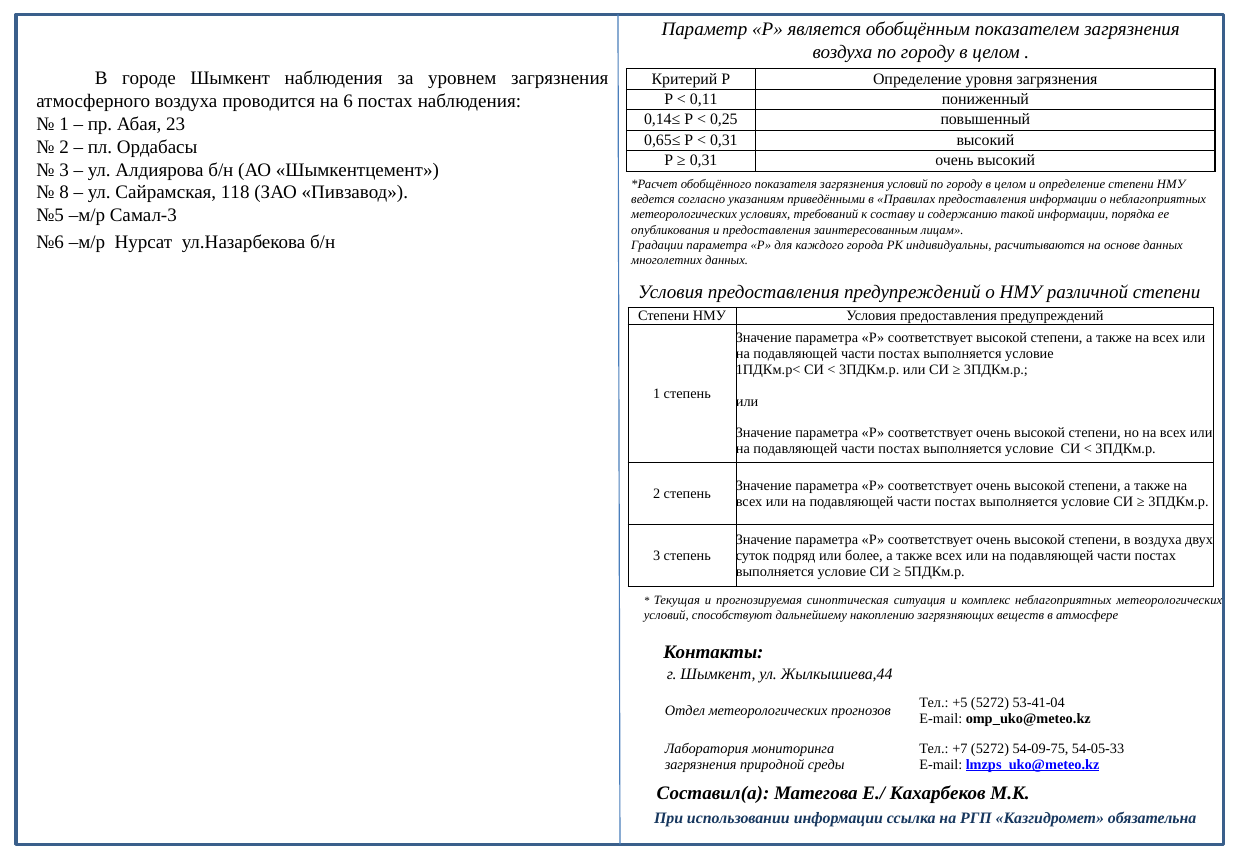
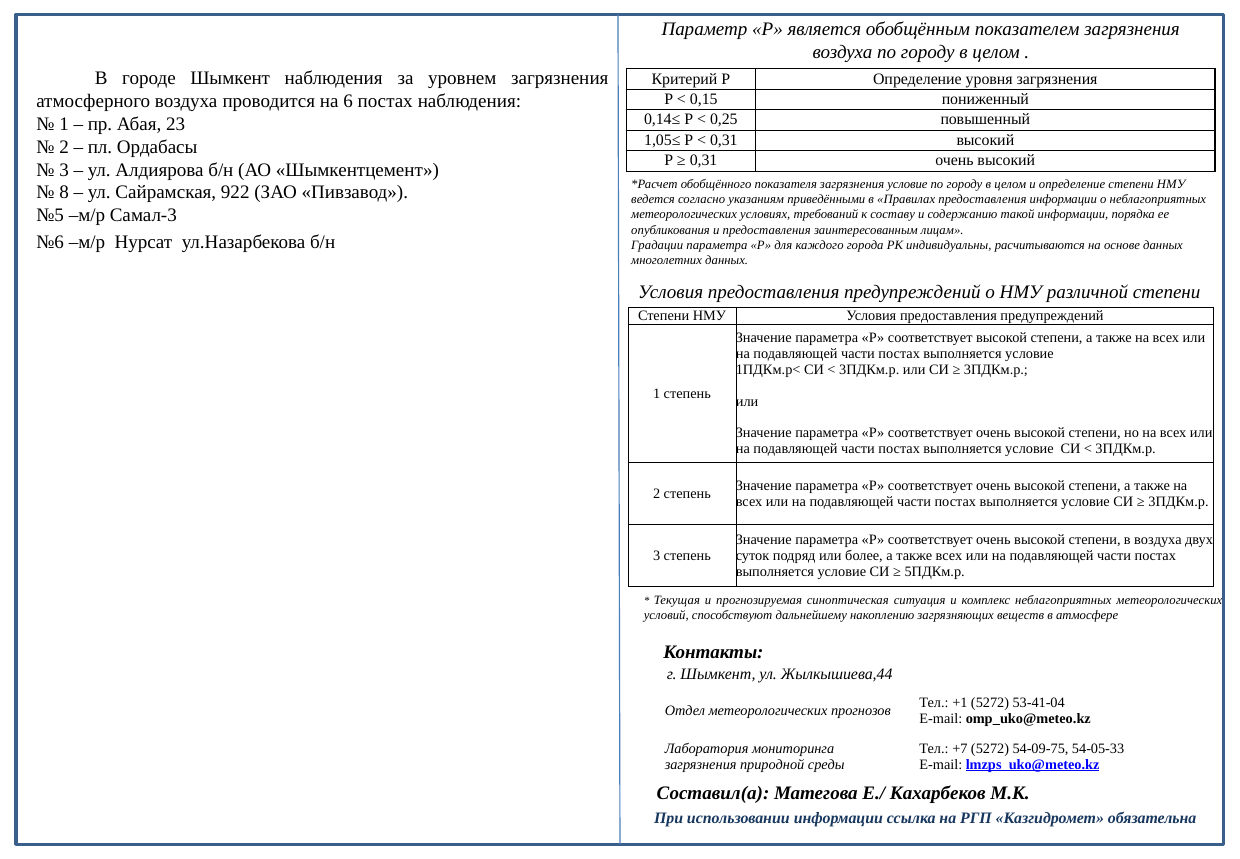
0,11: 0,11 -> 0,15 (704, 99)
0,65≤: 0,65≤ -> 1,05≤ (662, 140)
загрязнения условий: условий -> условие (907, 184)
118: 118 -> 922 (235, 193)
+5: +5 -> +1 (960, 702)
